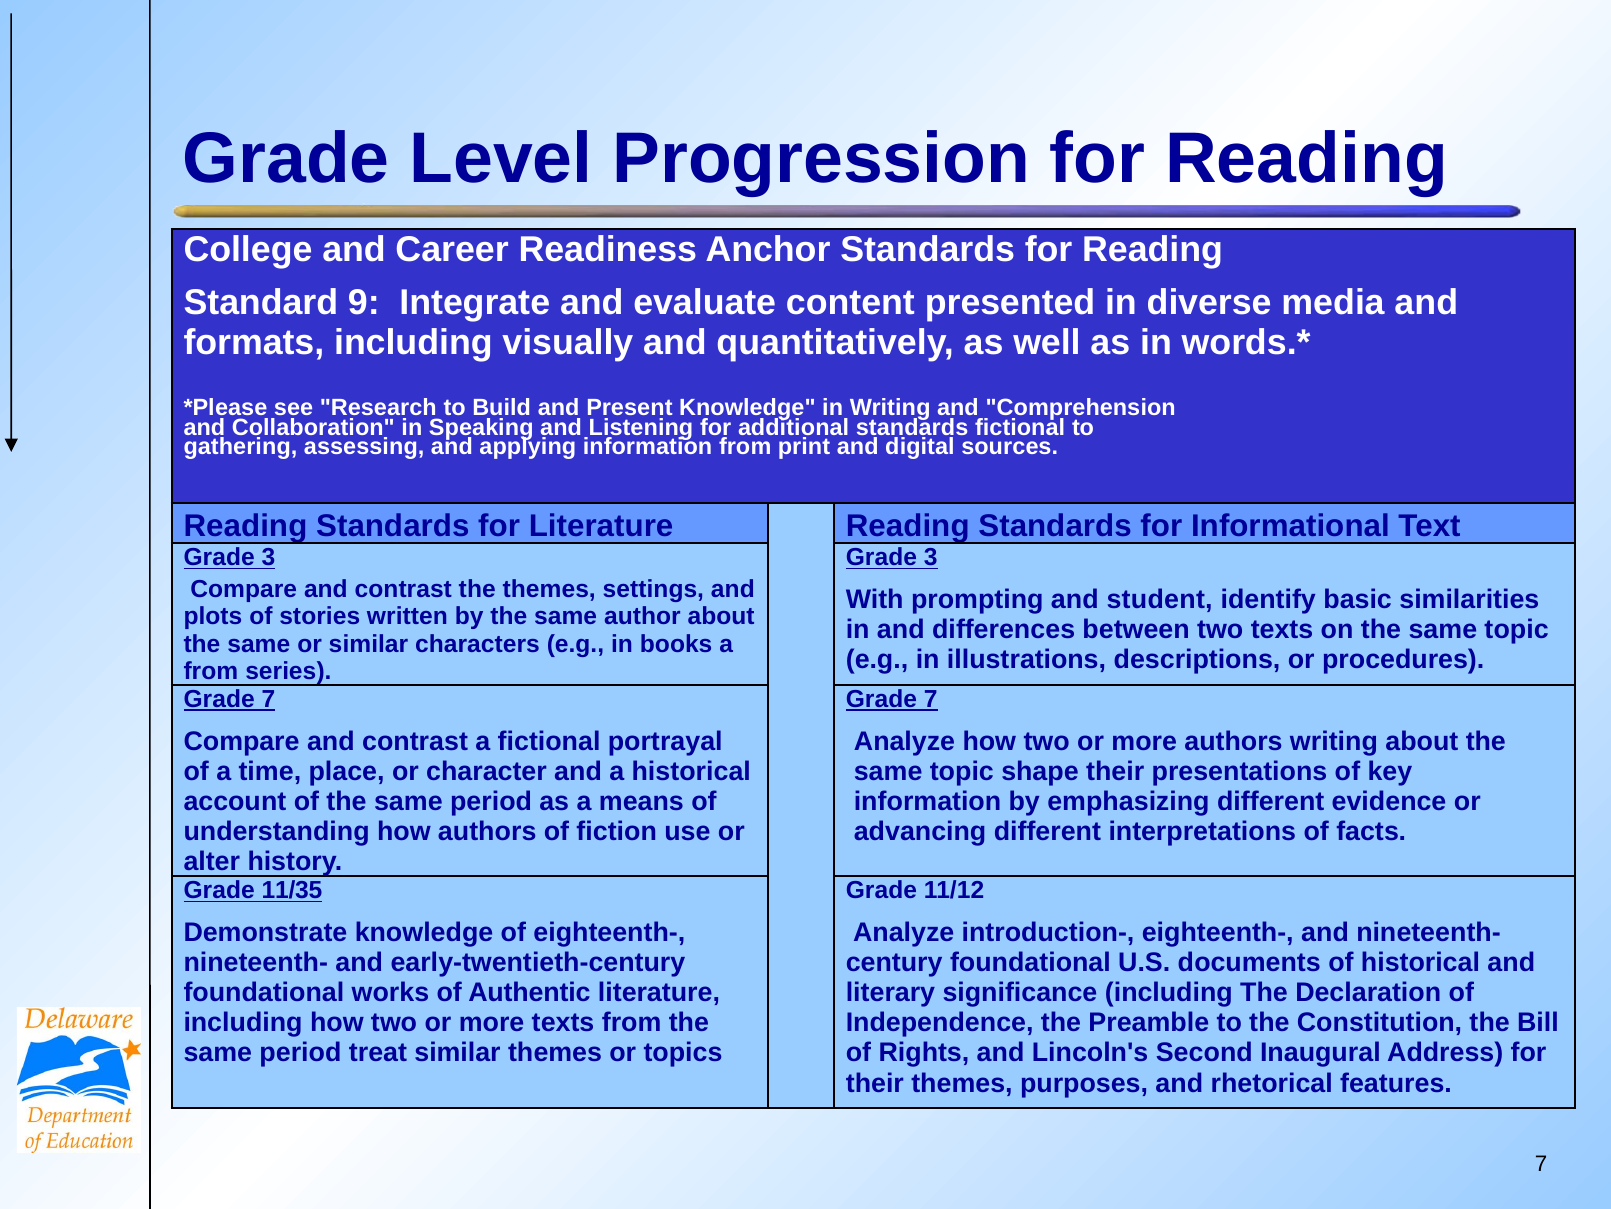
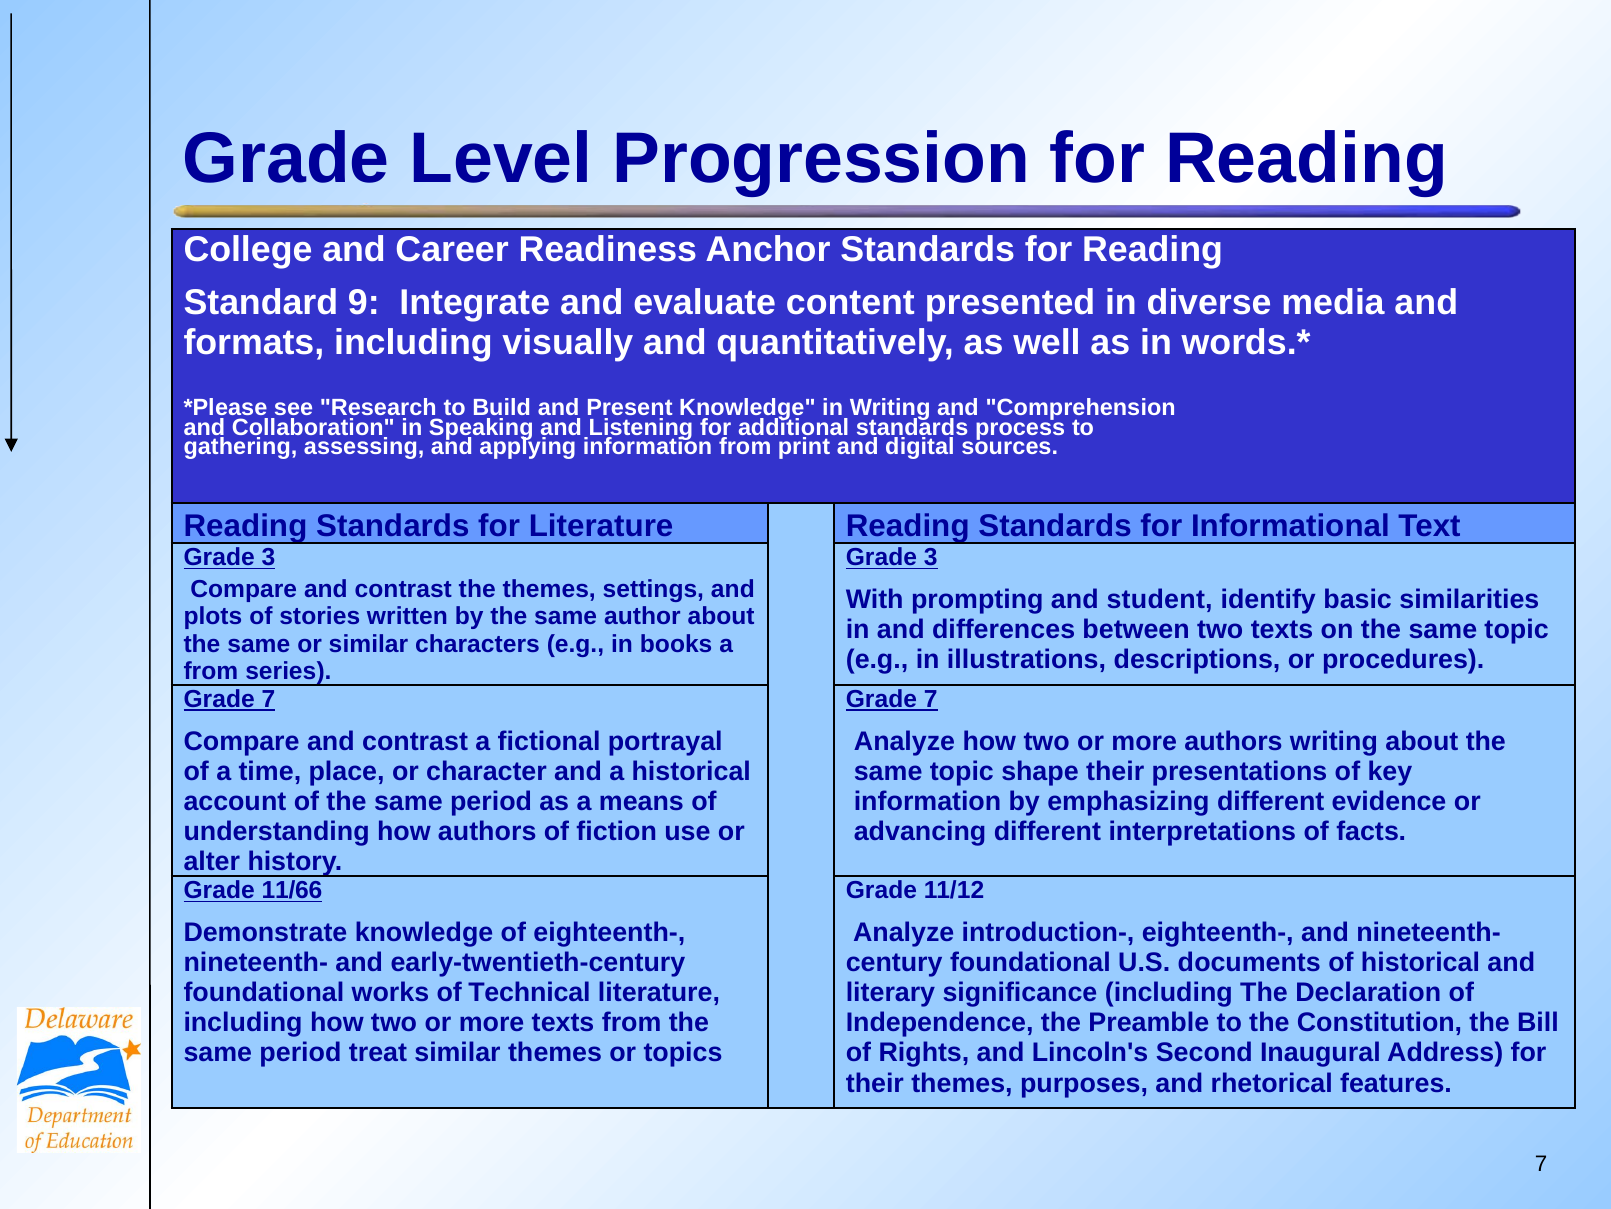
standards fictional: fictional -> process (1020, 427)
11/35: 11/35 -> 11/66 (292, 890)
Authentic: Authentic -> Technical (529, 992)
